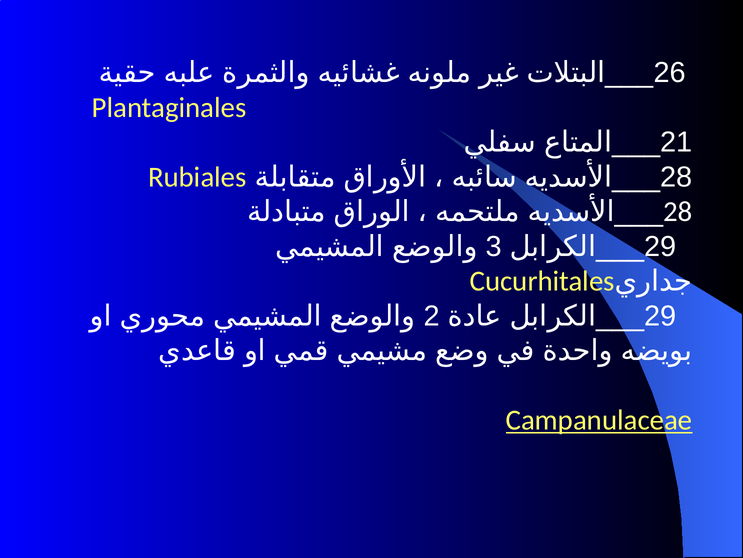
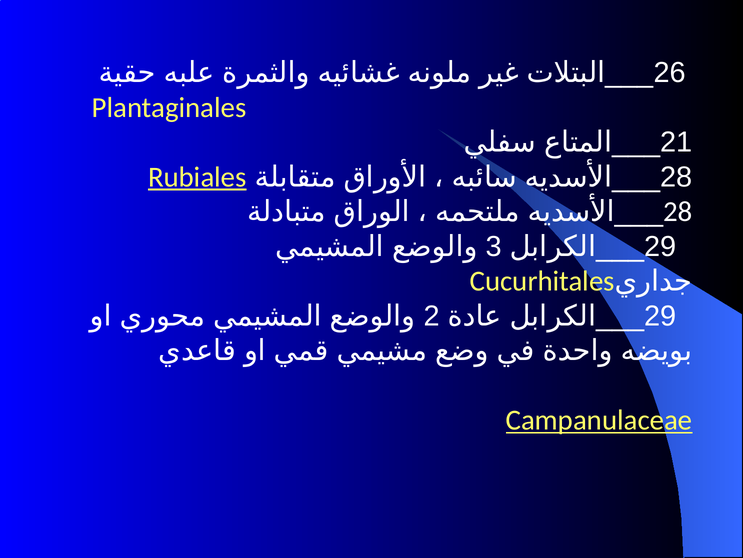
Rubiales underline: none -> present (197, 177)
